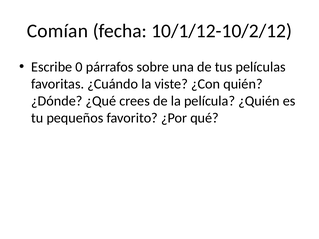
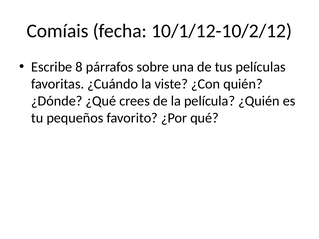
Comían: Comían -> Comíais (58, 31)
0: 0 -> 8 (79, 67)
